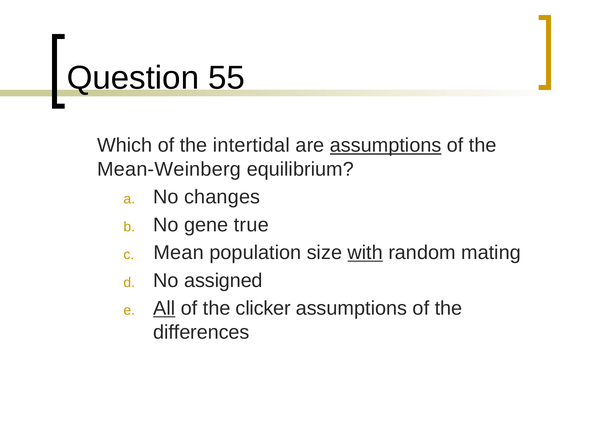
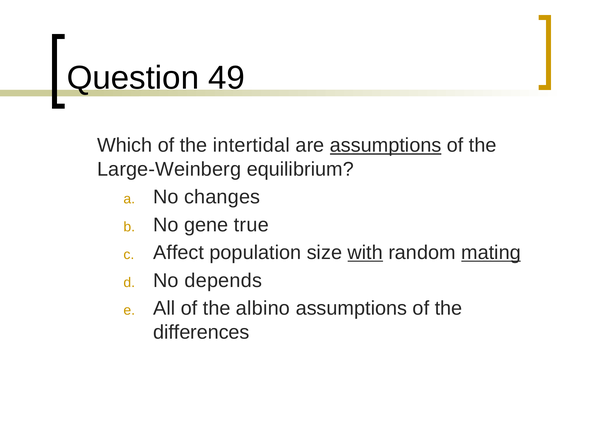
55: 55 -> 49 (227, 78)
Mean-Weinberg: Mean-Weinberg -> Large-Weinberg (169, 169)
Mean: Mean -> Affect (179, 253)
mating underline: none -> present (491, 253)
assigned: assigned -> depends (223, 280)
All underline: present -> none (164, 308)
clicker: clicker -> albino (263, 308)
